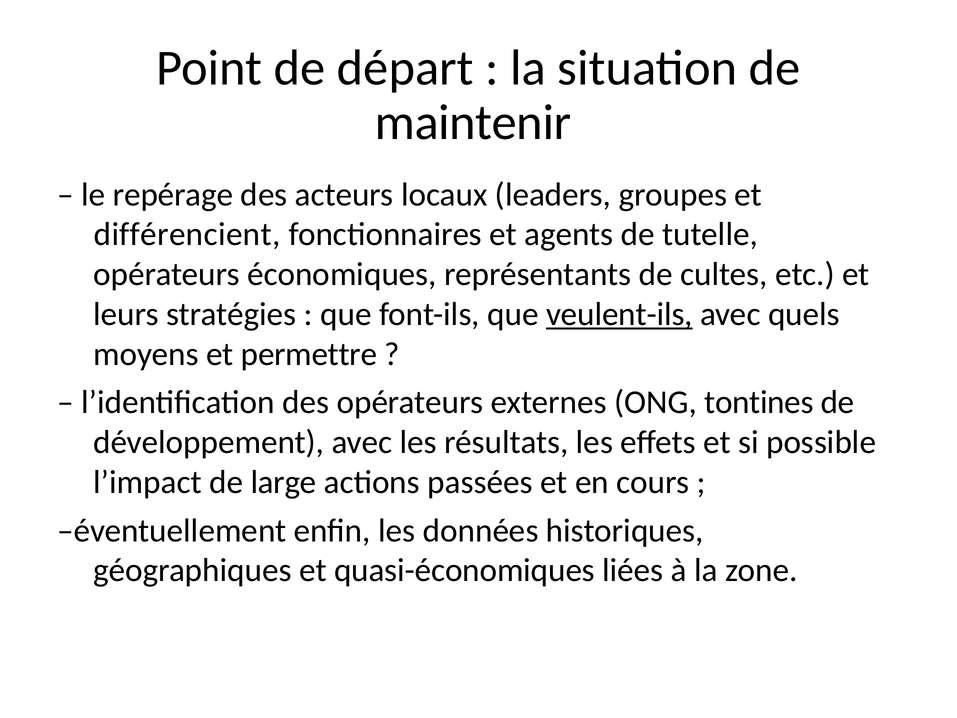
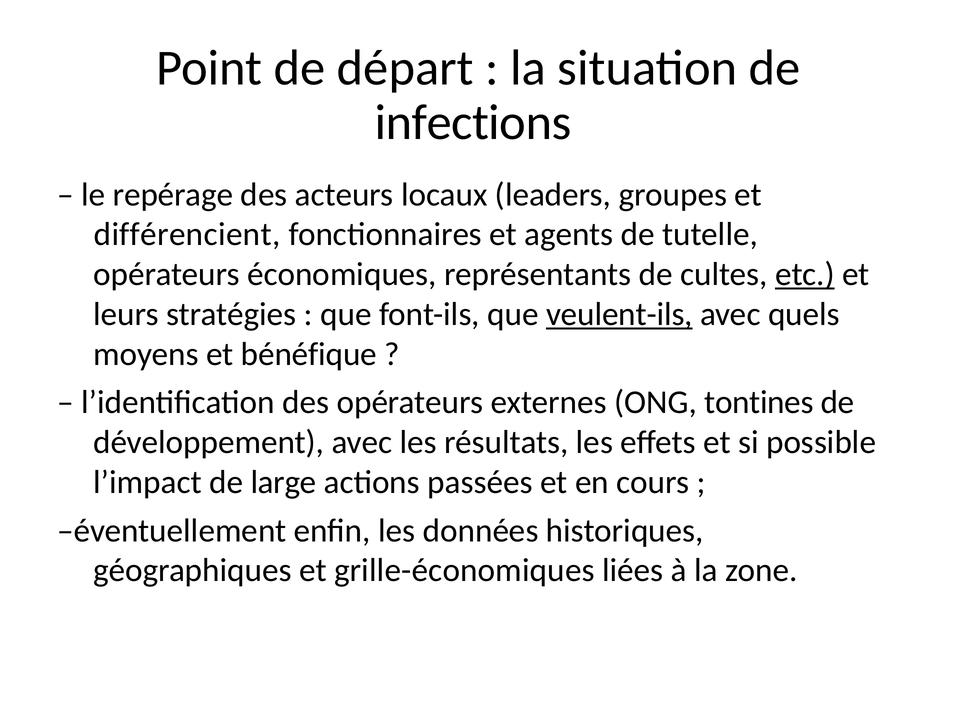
maintenir: maintenir -> infections (473, 122)
etc underline: none -> present (805, 274)
permettre: permettre -> bénéfique (309, 354)
quasi-économiques: quasi-économiques -> grille-économiques (464, 570)
